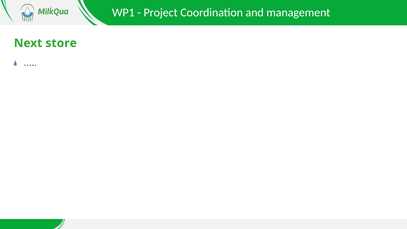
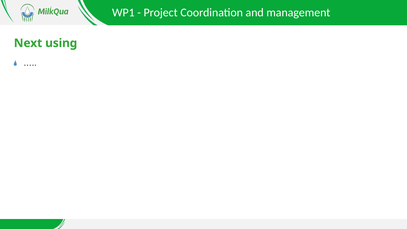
store: store -> using (61, 43)
